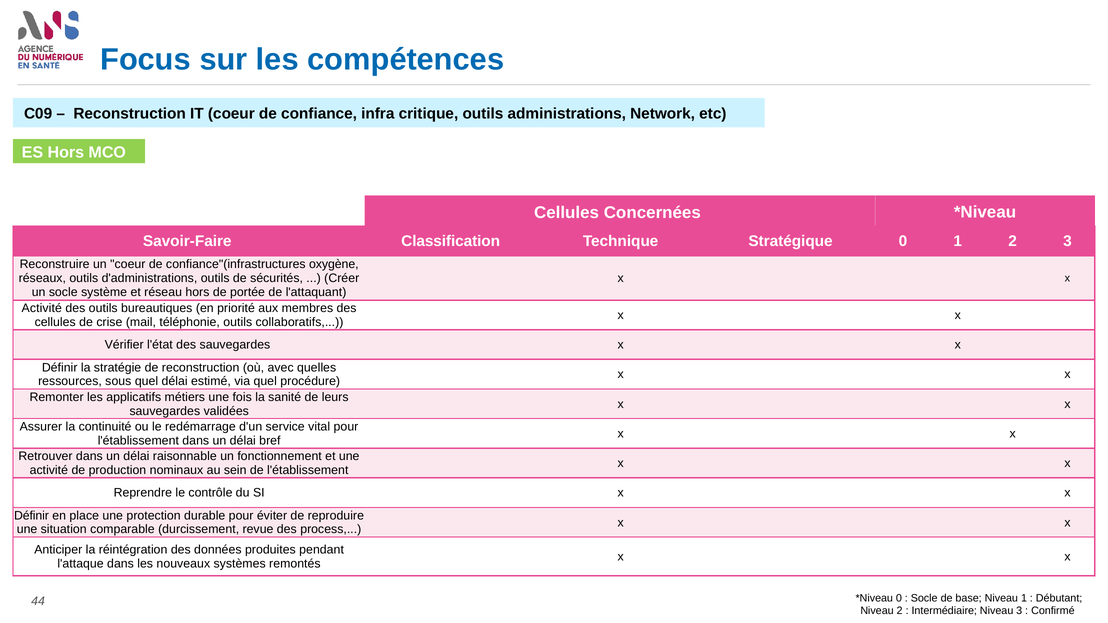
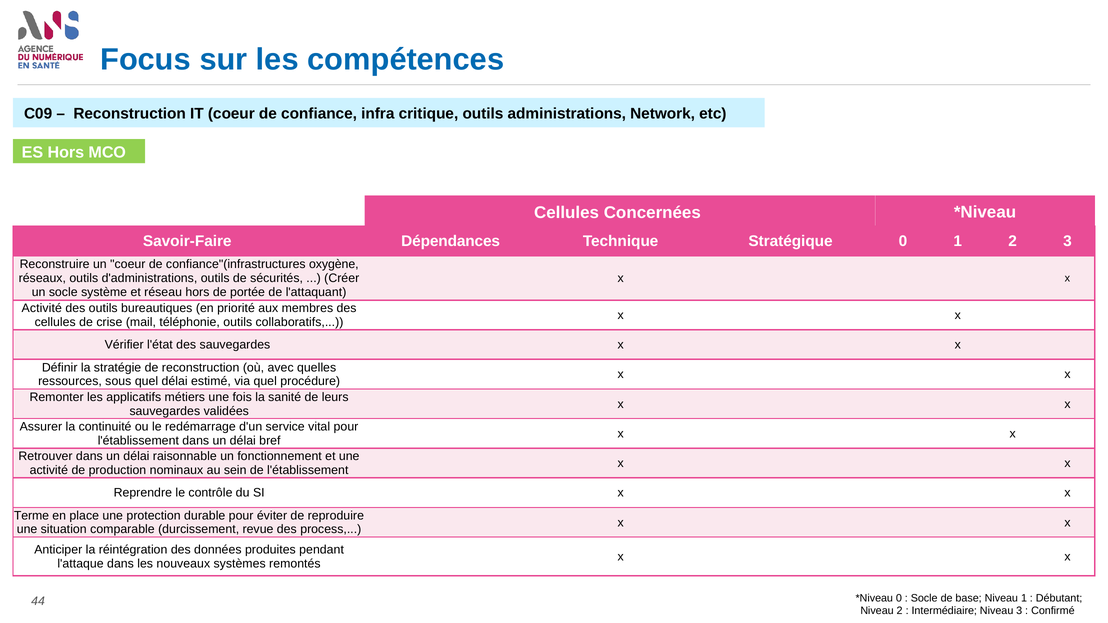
Classification: Classification -> Dépendances (451, 241)
Définir: Définir -> Terme (31, 516)
